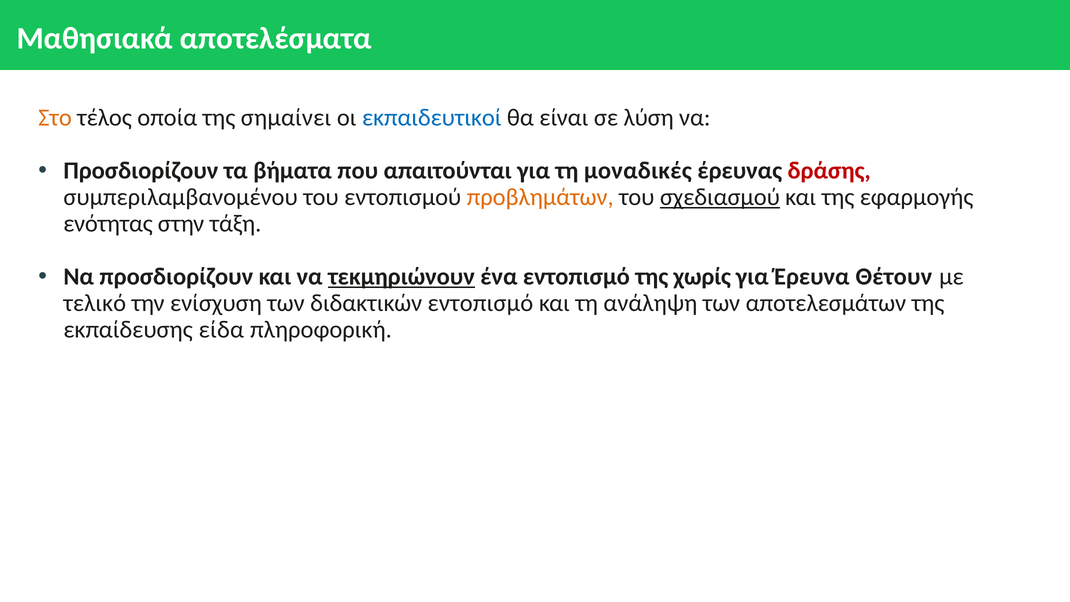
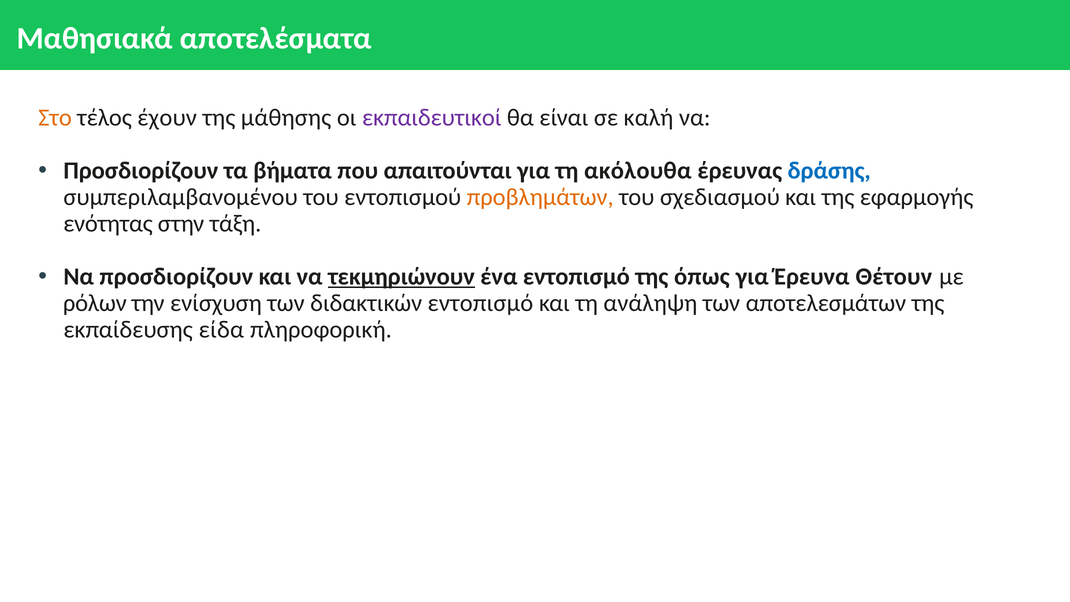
οποία: οποία -> έχουν (167, 118)
σημαίνει: σημαίνει -> μάθησης (286, 118)
εκπαιδευτικοί colour: blue -> purple (432, 118)
λύση: λύση -> καλή (648, 118)
μοναδικές: μοναδικές -> ακόλουθα (638, 171)
δράσης colour: red -> blue (829, 171)
σχεδιασμού underline: present -> none (720, 197)
χωρίς: χωρίς -> όπως (702, 277)
τελικό: τελικό -> ρόλων (95, 303)
